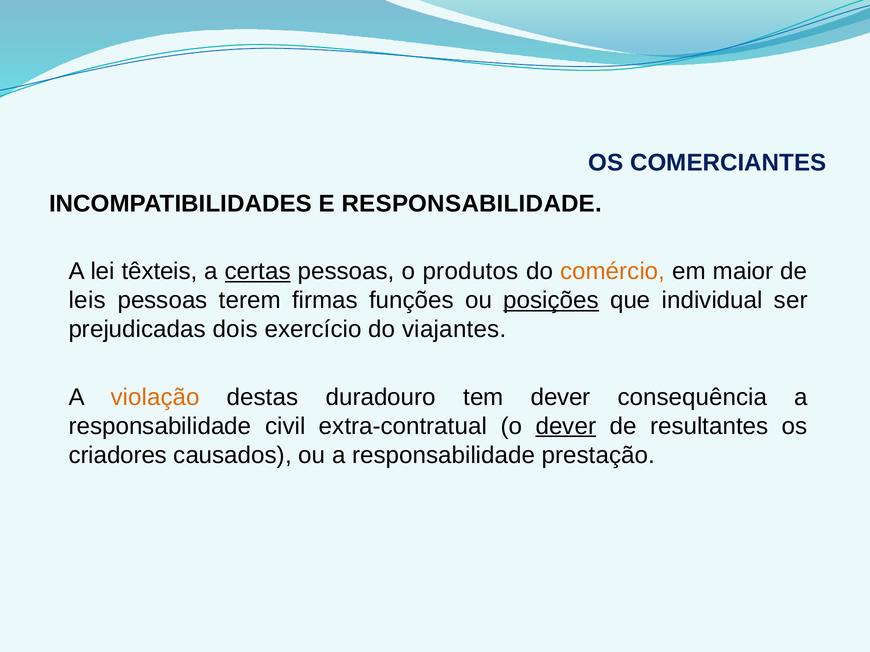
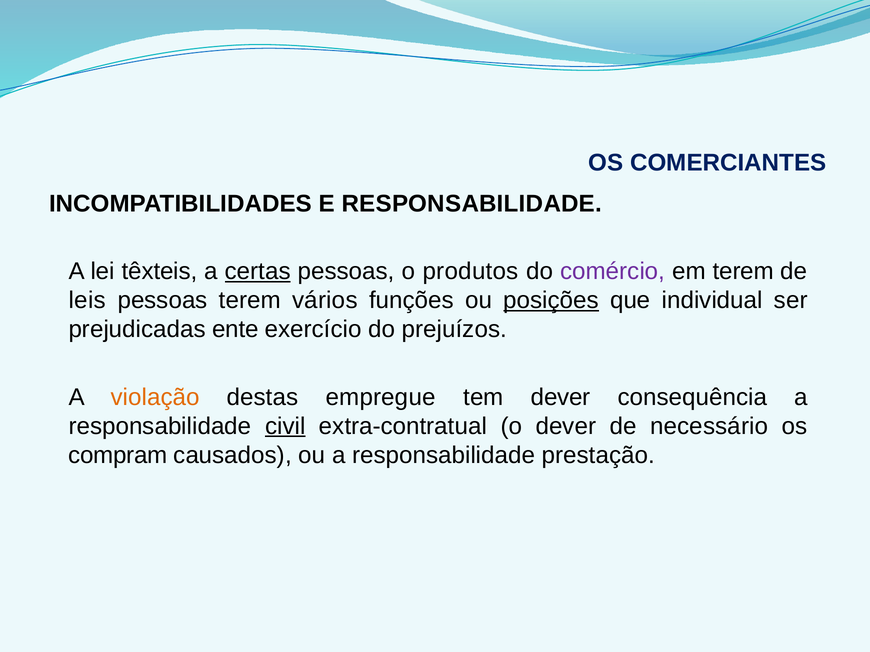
comércio colour: orange -> purple (613, 272)
em maior: maior -> terem (743, 272)
firmas: firmas -> vários (325, 301)
dois: dois -> ente (235, 330)
viajantes: viajantes -> prejuízos (454, 330)
duradouro: duradouro -> empregue (381, 397)
civil underline: none -> present (285, 426)
dever underline: present -> none (566, 426)
resultantes: resultantes -> necessário (709, 426)
criadores: criadores -> compram (118, 455)
